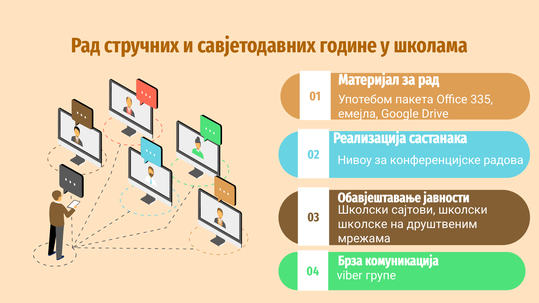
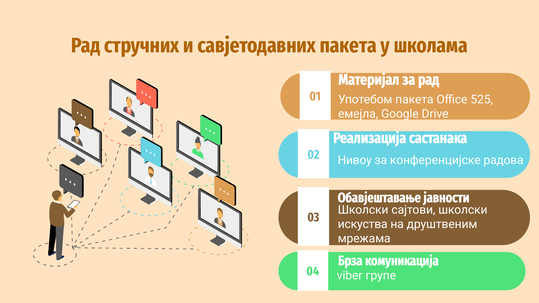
савјетодавних године: године -> пакета (348, 45)
335: 335 -> 525 (482, 100)
школске: школске -> искуства (363, 224)
